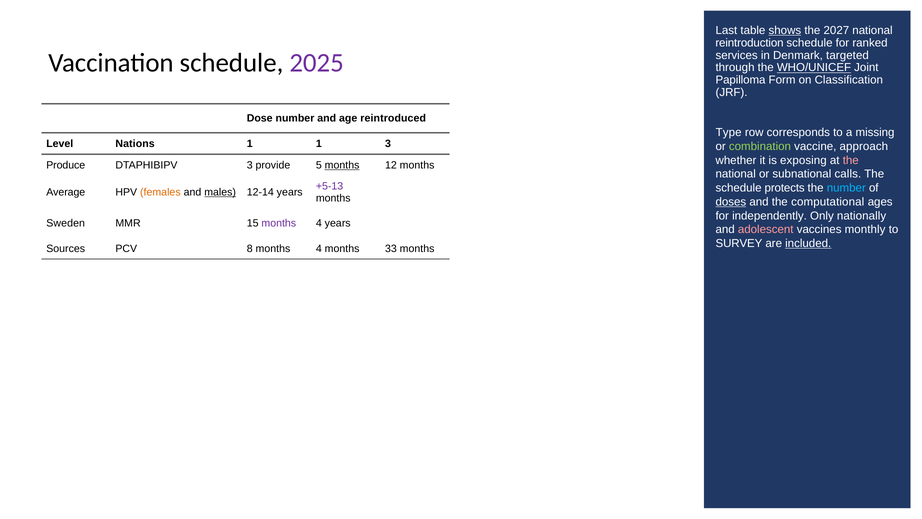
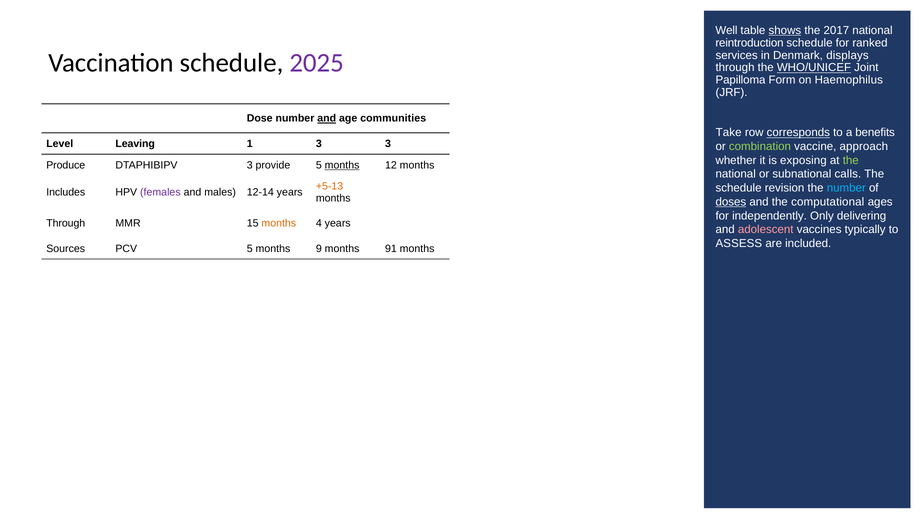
Last: Last -> Well (726, 30)
2027: 2027 -> 2017 (836, 30)
targeted: targeted -> displays (847, 55)
Classification: Classification -> Haemophilus (849, 80)
and underline: none -> present (327, 118)
reintroduced: reintroduced -> communities (393, 118)
Type: Type -> Take (729, 133)
corresponds underline: none -> present (798, 133)
missing: missing -> benefits (875, 133)
Nations: Nations -> Leaving (135, 144)
1 1: 1 -> 3 (319, 144)
the colour: pink -> light green (851, 160)
+5-13 colour: purple -> orange (330, 186)
schedule protects: protects -> revision (785, 188)
Average: Average -> Includes (66, 192)
females colour: orange -> purple (160, 192)
males underline: present -> none (220, 192)
nationally: nationally -> delivering (862, 216)
Sweden: Sweden -> Through (66, 223)
months colour: purple -> orange (279, 223)
monthly: monthly -> typically (865, 229)
SURVEY: SURVEY -> ASSESS (739, 243)
included underline: present -> none (808, 243)
PCV 8: 8 -> 5 (250, 248)
4: 4 -> 9 (319, 248)
33: 33 -> 91 (391, 248)
